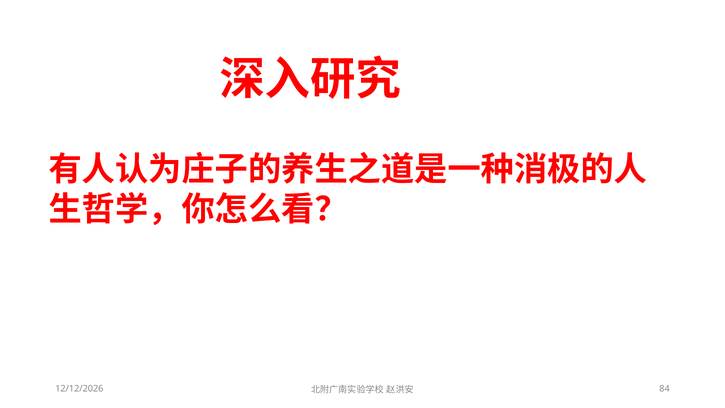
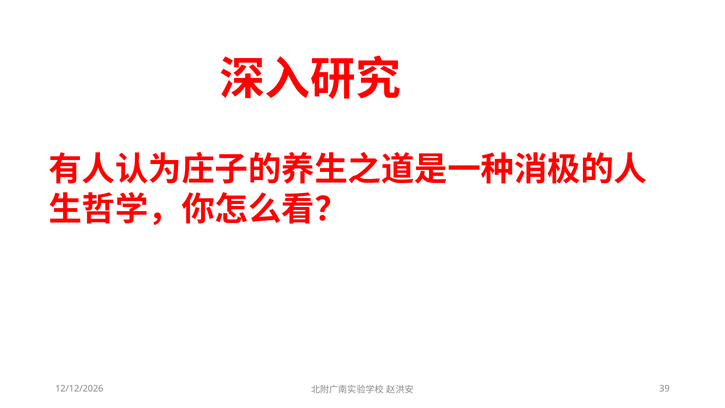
84: 84 -> 39 (665, 389)
